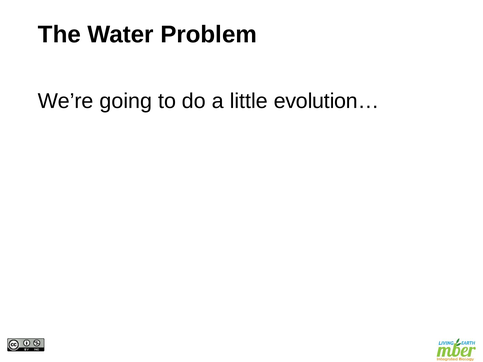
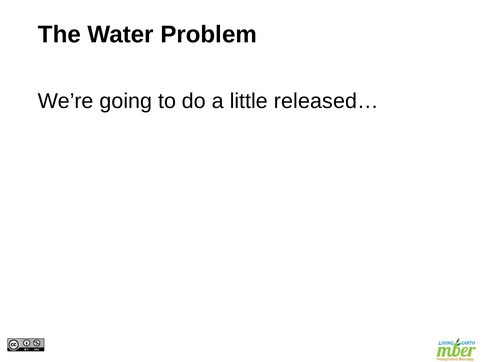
evolution…: evolution… -> released… (326, 101)
